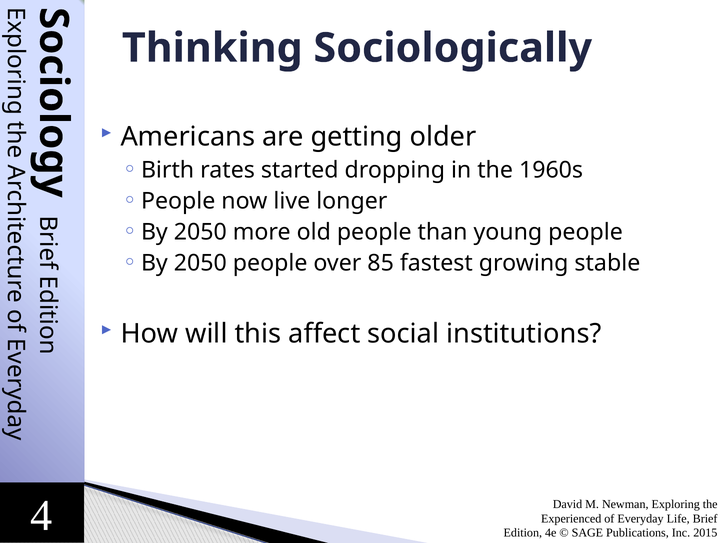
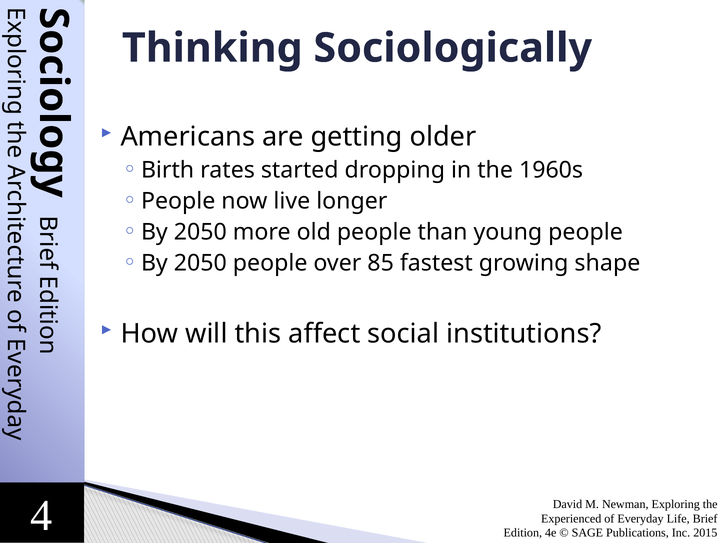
stable: stable -> shape (607, 263)
